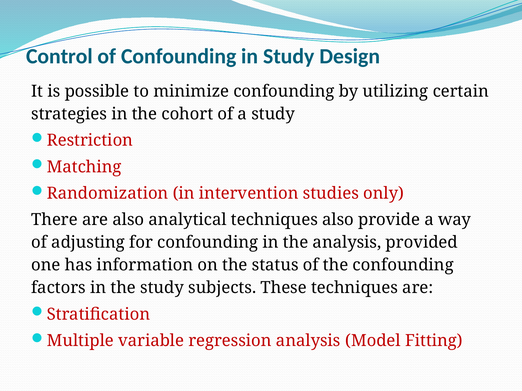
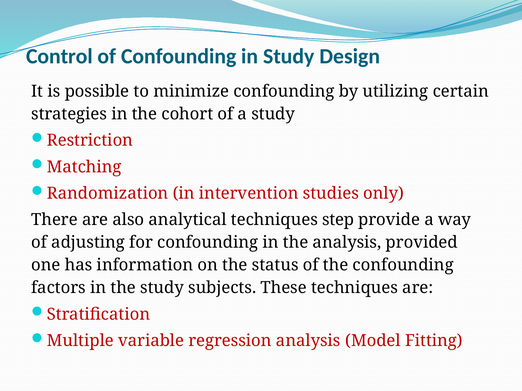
techniques also: also -> step (338, 220)
